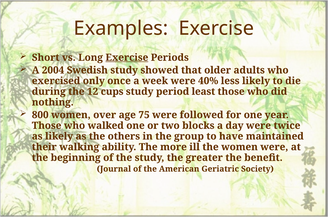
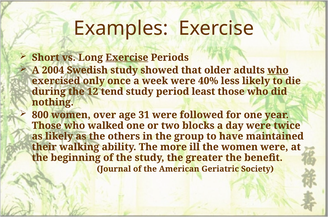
who underline: none -> present (278, 70)
cups: cups -> tend (112, 92)
75: 75 -> 31 (144, 115)
